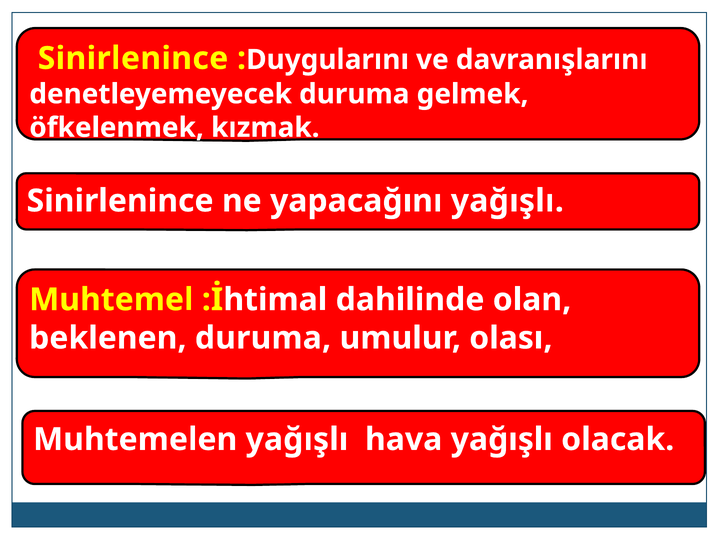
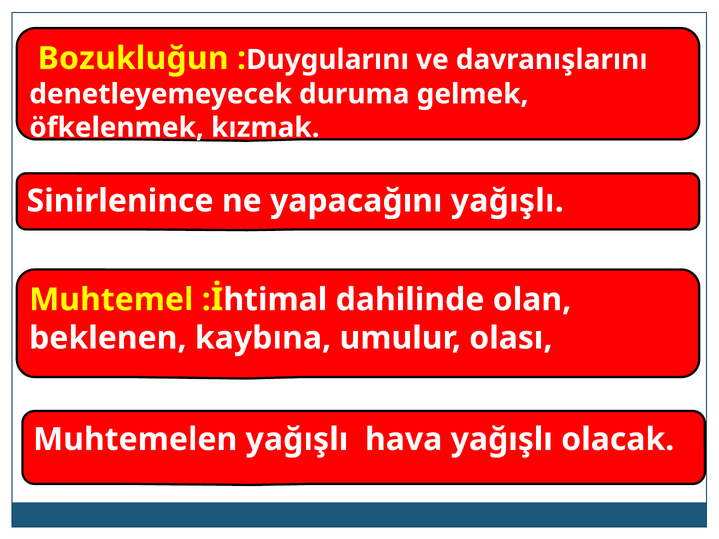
Sinirlenince: Sinirlenince -> Bozukluğun (133, 58)
beklenen duruma: duruma -> kaybına (263, 338)
